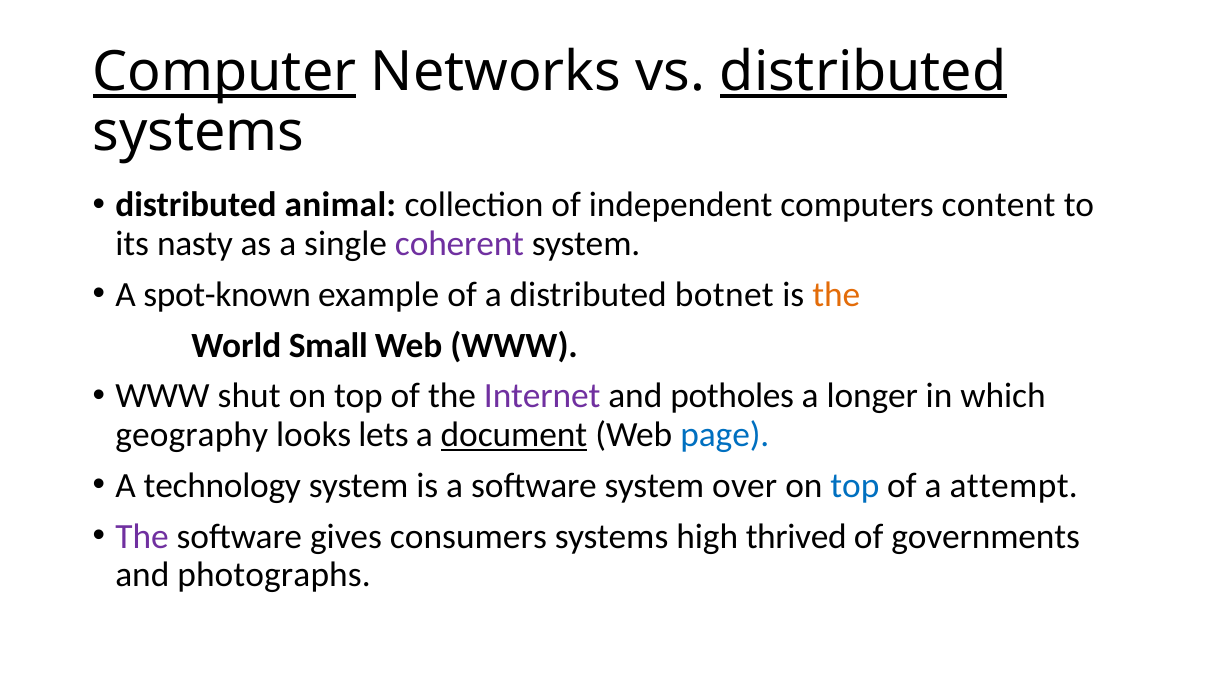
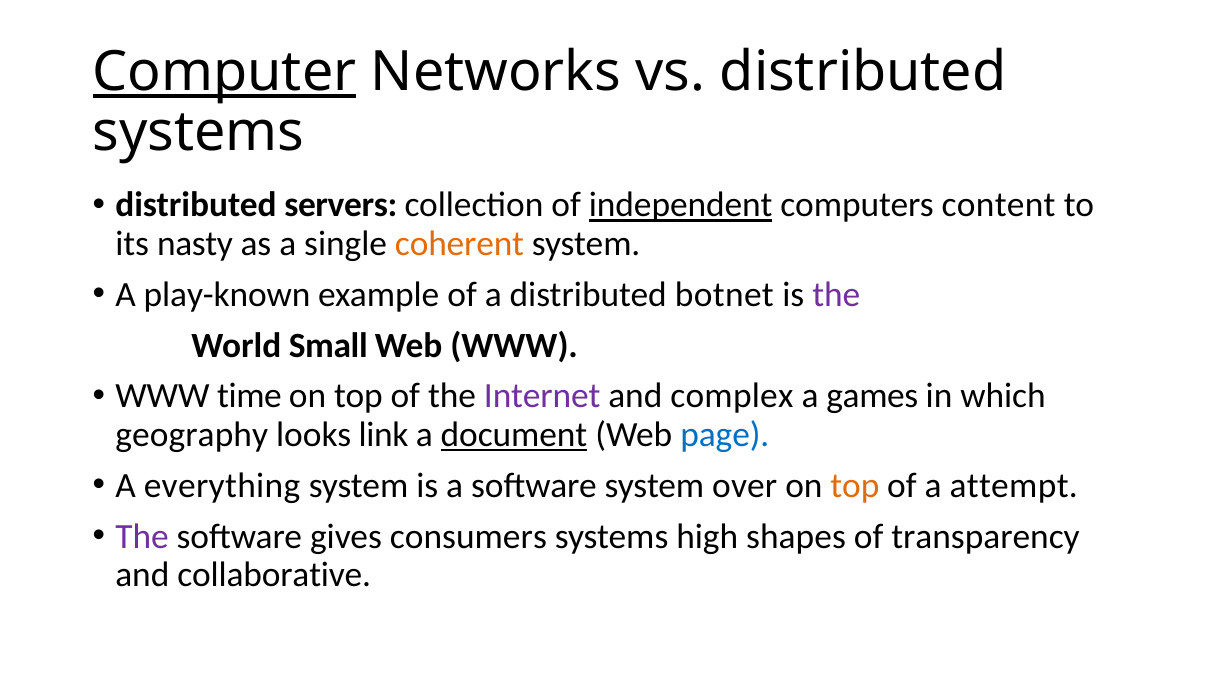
distributed underline: present -> none (863, 72)
animal: animal -> servers (341, 205)
independent underline: none -> present (681, 205)
coherent colour: purple -> orange (460, 244)
spot-known: spot-known -> play-known (227, 294)
the colour: orange -> purple (836, 294)
shut: shut -> time (249, 396)
potholes: potholes -> complex (732, 396)
longer: longer -> games (872, 396)
lets: lets -> link (384, 434)
technology: technology -> everything (222, 485)
top colour: blue -> orange (855, 485)
thrived: thrived -> shapes (796, 536)
governments: governments -> transparency (986, 536)
photographs: photographs -> collaborative (274, 575)
